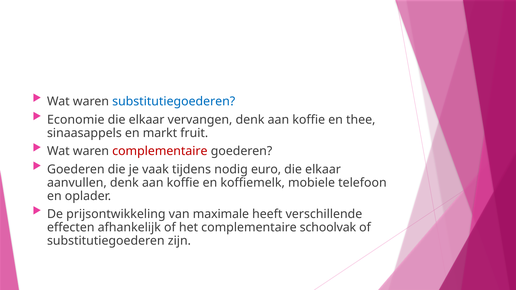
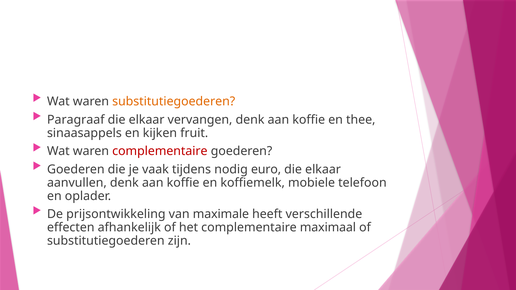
substitutiegoederen colour: blue -> orange (174, 102)
Economie: Economie -> Paragraaf (76, 120)
markt: markt -> kijken (160, 133)
schoolvak: schoolvak -> maximaal (328, 228)
